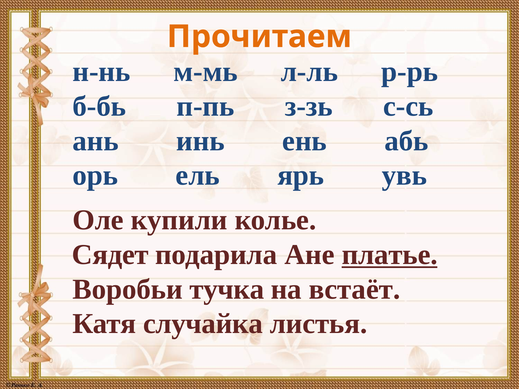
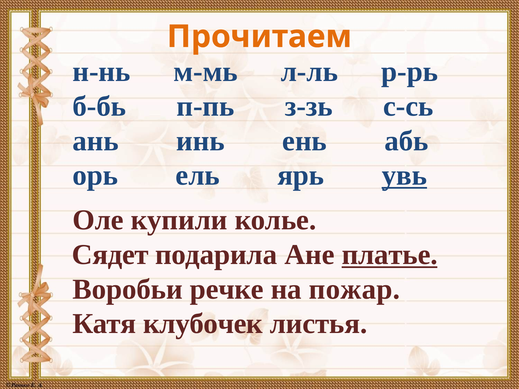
увь underline: none -> present (404, 176)
тучка: тучка -> речке (227, 289)
встаёт: встаёт -> пожар (354, 289)
случайка: случайка -> клубочек (203, 324)
